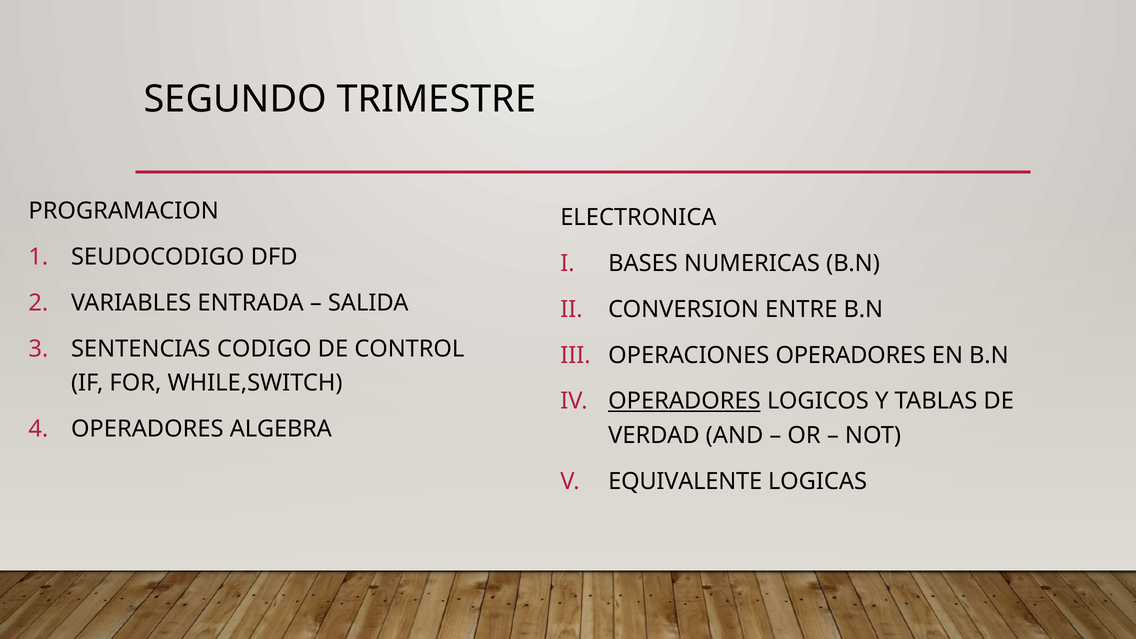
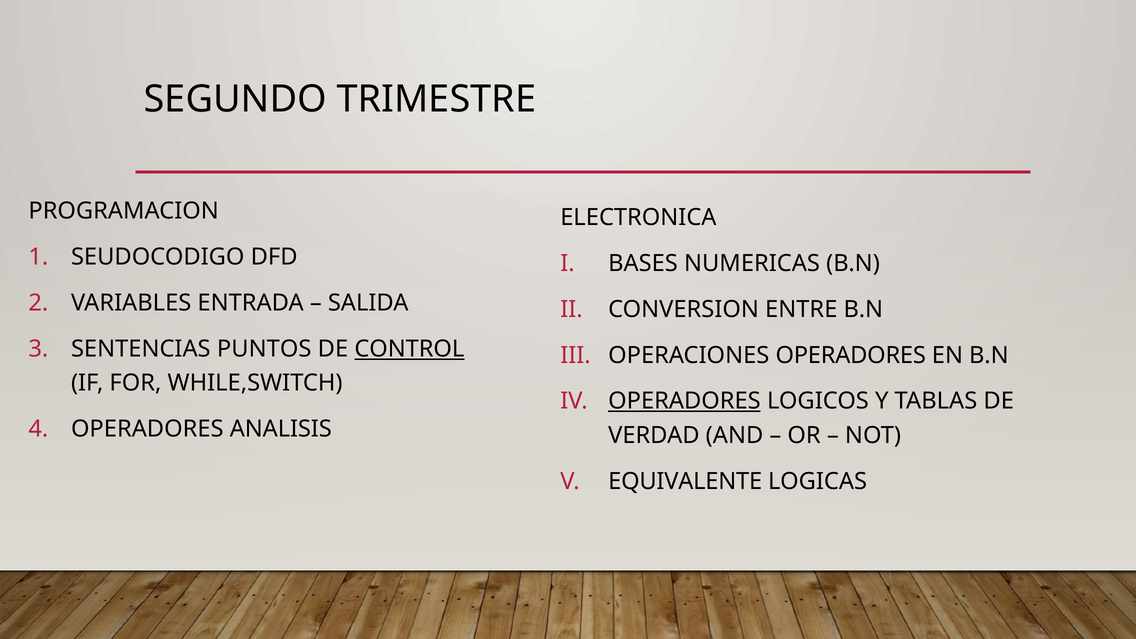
CODIGO: CODIGO -> PUNTOS (264, 349)
CONTROL underline: none -> present (409, 349)
ALGEBRA: ALGEBRA -> ANALISIS (281, 429)
